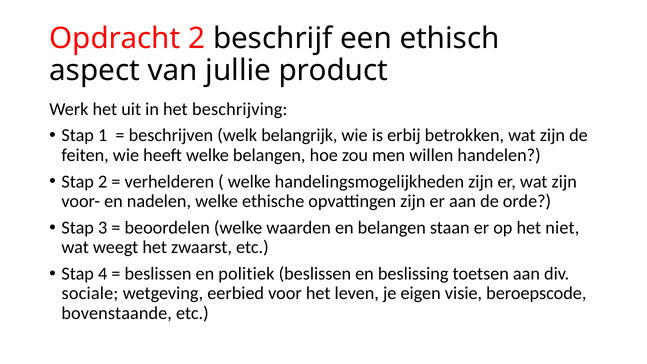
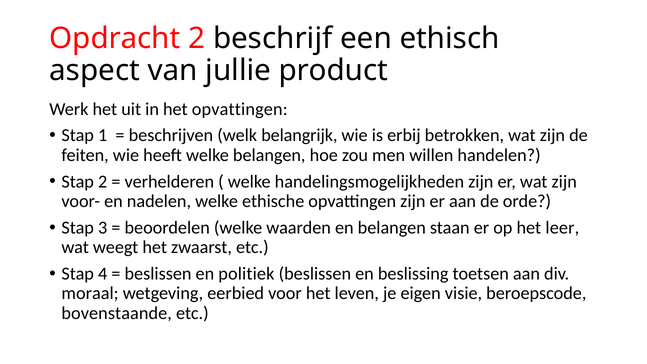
het beschrijving: beschrijving -> opvattingen (240, 109)
niet: niet -> leer (562, 228)
sociale: sociale -> moraal (90, 293)
